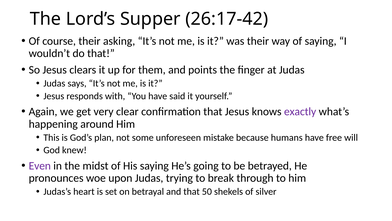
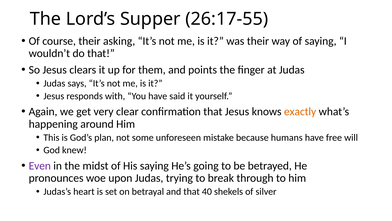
26:17-42: 26:17-42 -> 26:17-55 (227, 19)
exactly colour: purple -> orange (300, 111)
50: 50 -> 40 (207, 191)
